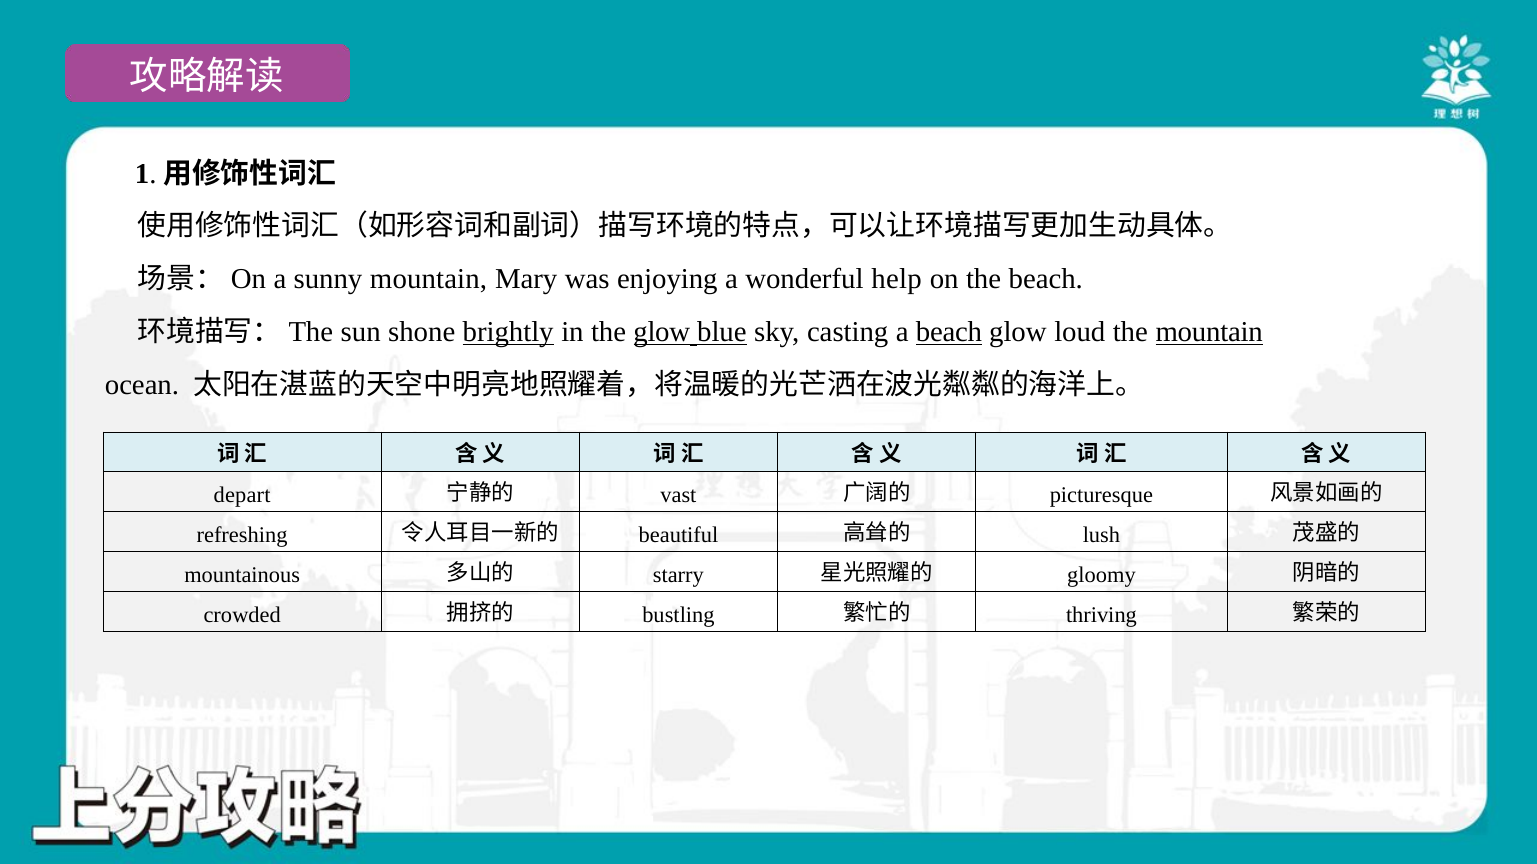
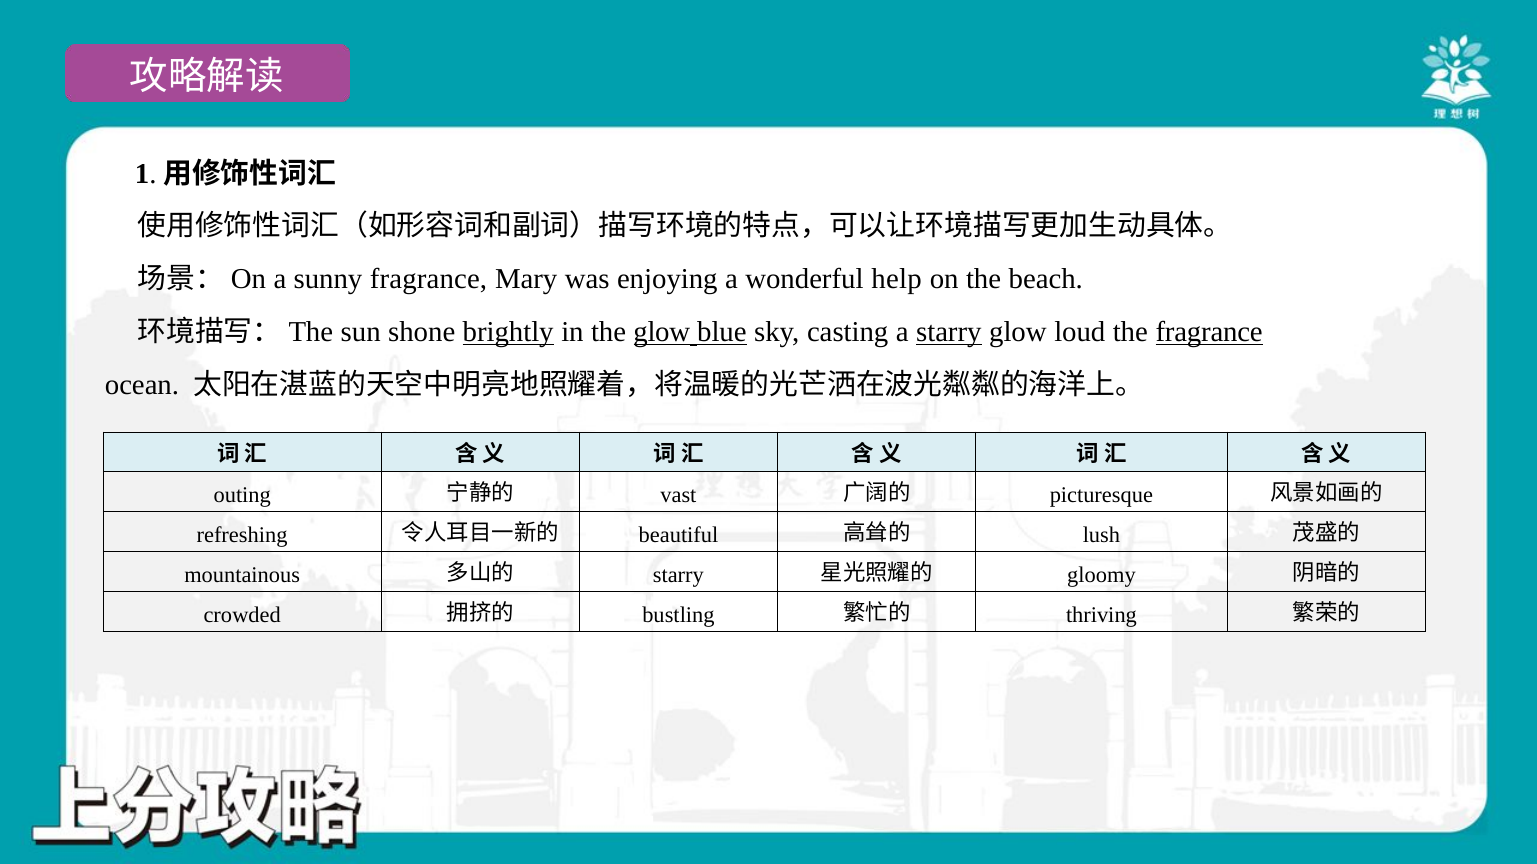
sunny mountain: mountain -> fragrance (429, 279)
a beach: beach -> starry (949, 332)
the mountain: mountain -> fragrance (1209, 332)
depart: depart -> outing (242, 495)
